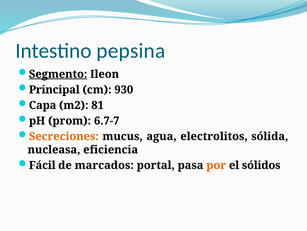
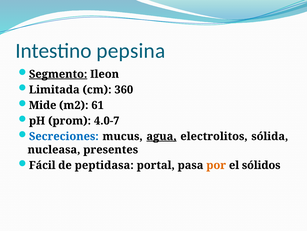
Principal: Principal -> Limitada (54, 89)
930: 930 -> 360 (124, 89)
Capa: Capa -> Mide (43, 105)
81: 81 -> 61 (98, 105)
6.7-7: 6.7-7 -> 4.0-7 (107, 120)
Secreciones colour: orange -> blue (64, 136)
agua underline: none -> present (161, 136)
eficiencia: eficiencia -> presentes (111, 149)
marcados: marcados -> peptidasa (104, 165)
